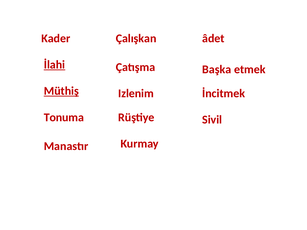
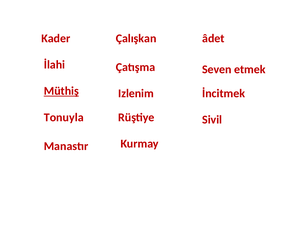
İlahi underline: present -> none (54, 65)
Başka: Başka -> Seven (217, 70)
Tonuma: Tonuma -> Tonuyla (64, 118)
